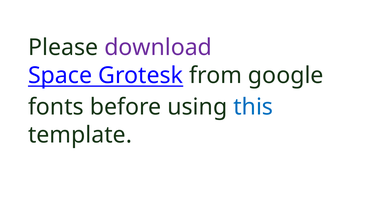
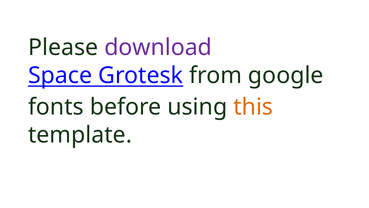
this colour: blue -> orange (253, 107)
